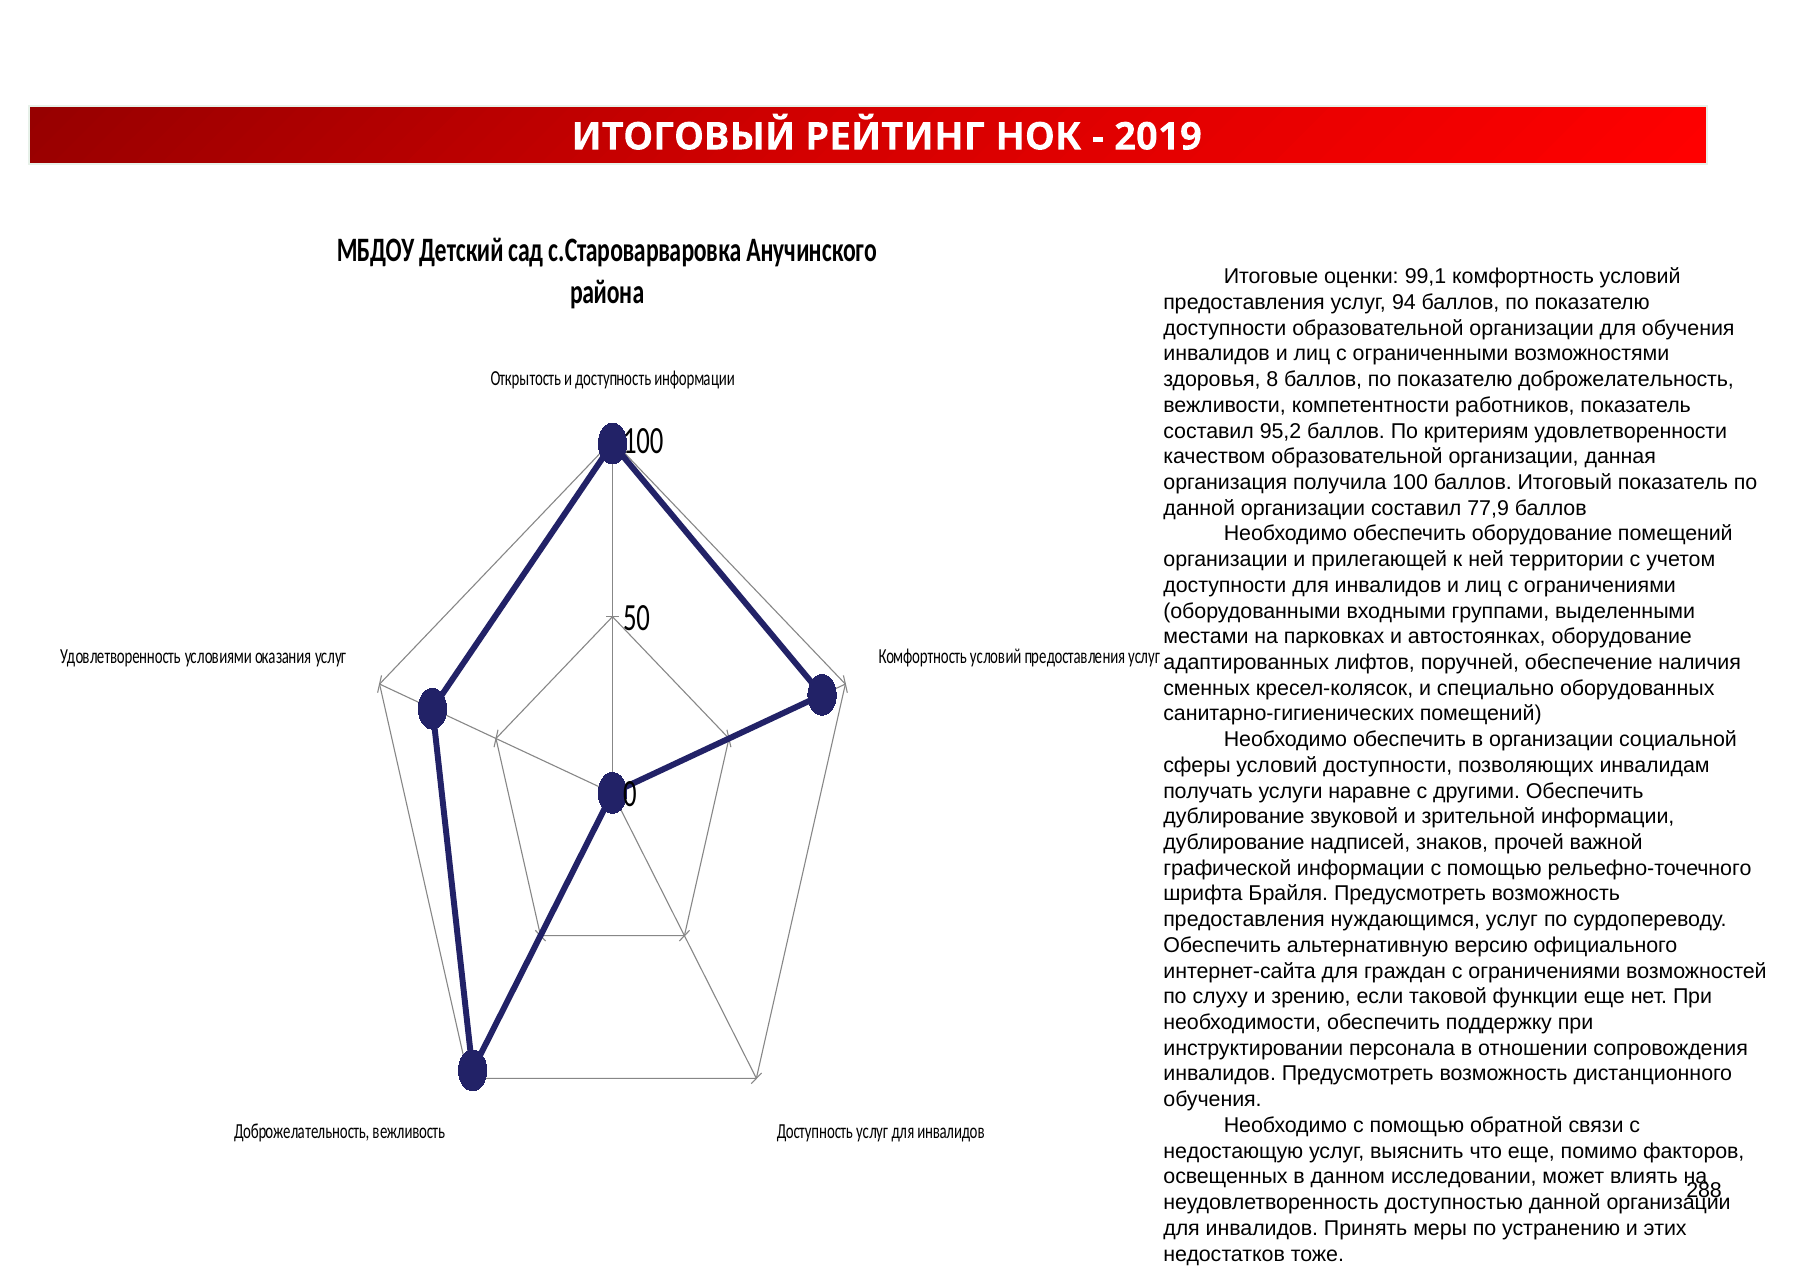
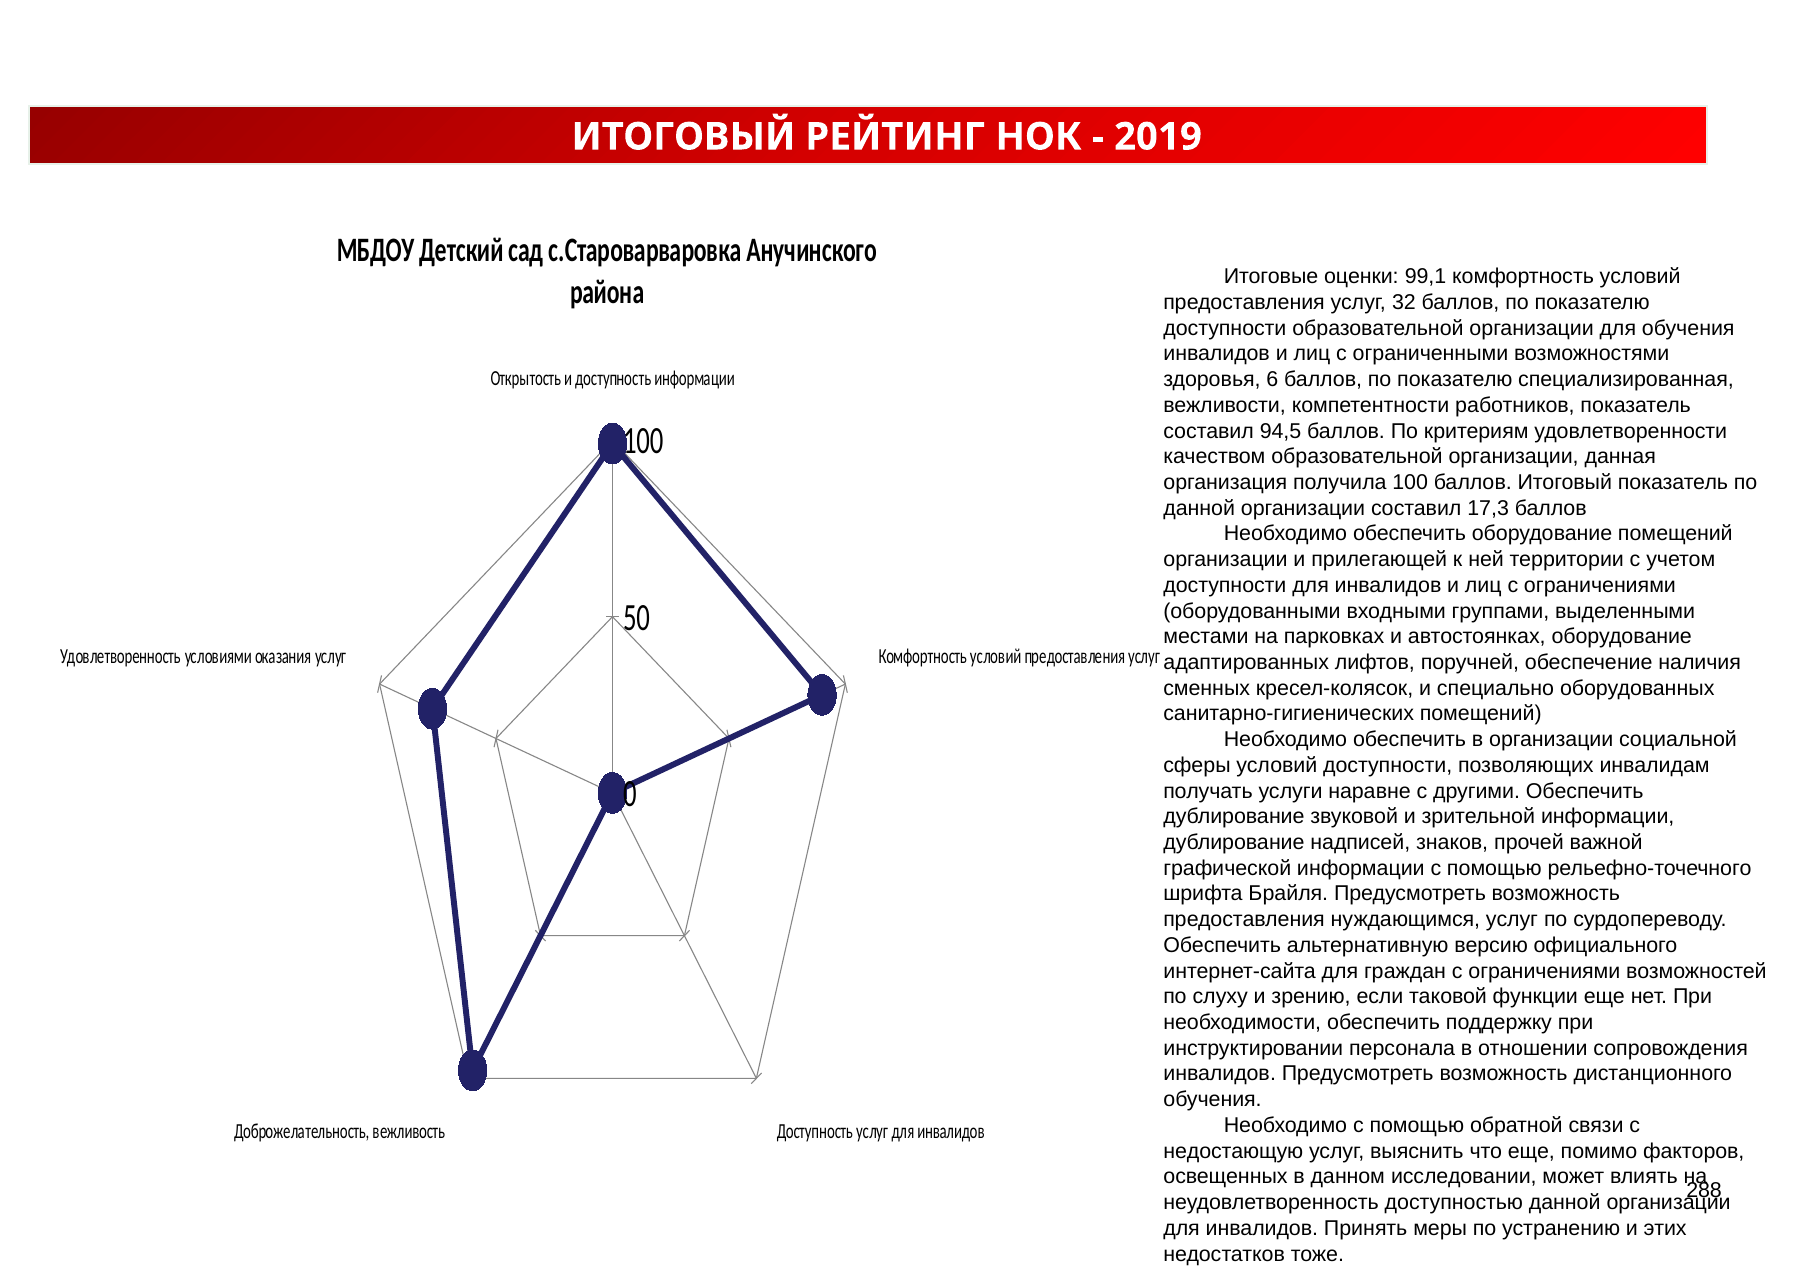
94: 94 -> 32 (1404, 302)
8: 8 -> 6 (1272, 380)
показателю доброжелательность: доброжелательность -> специализированная (1626, 380)
95,2: 95,2 -> 94,5 (1281, 431)
77,9: 77,9 -> 17,3 (1488, 508)
